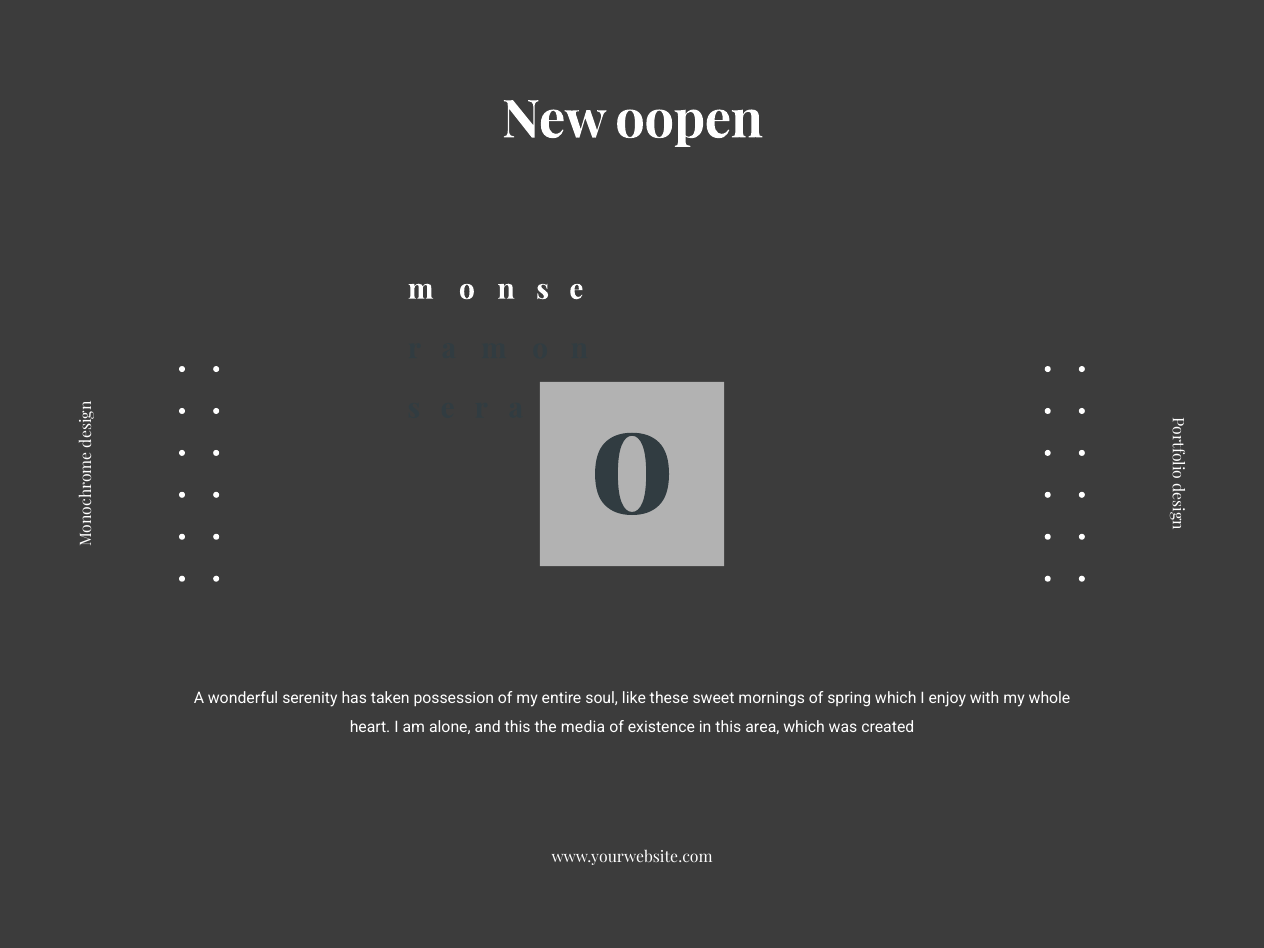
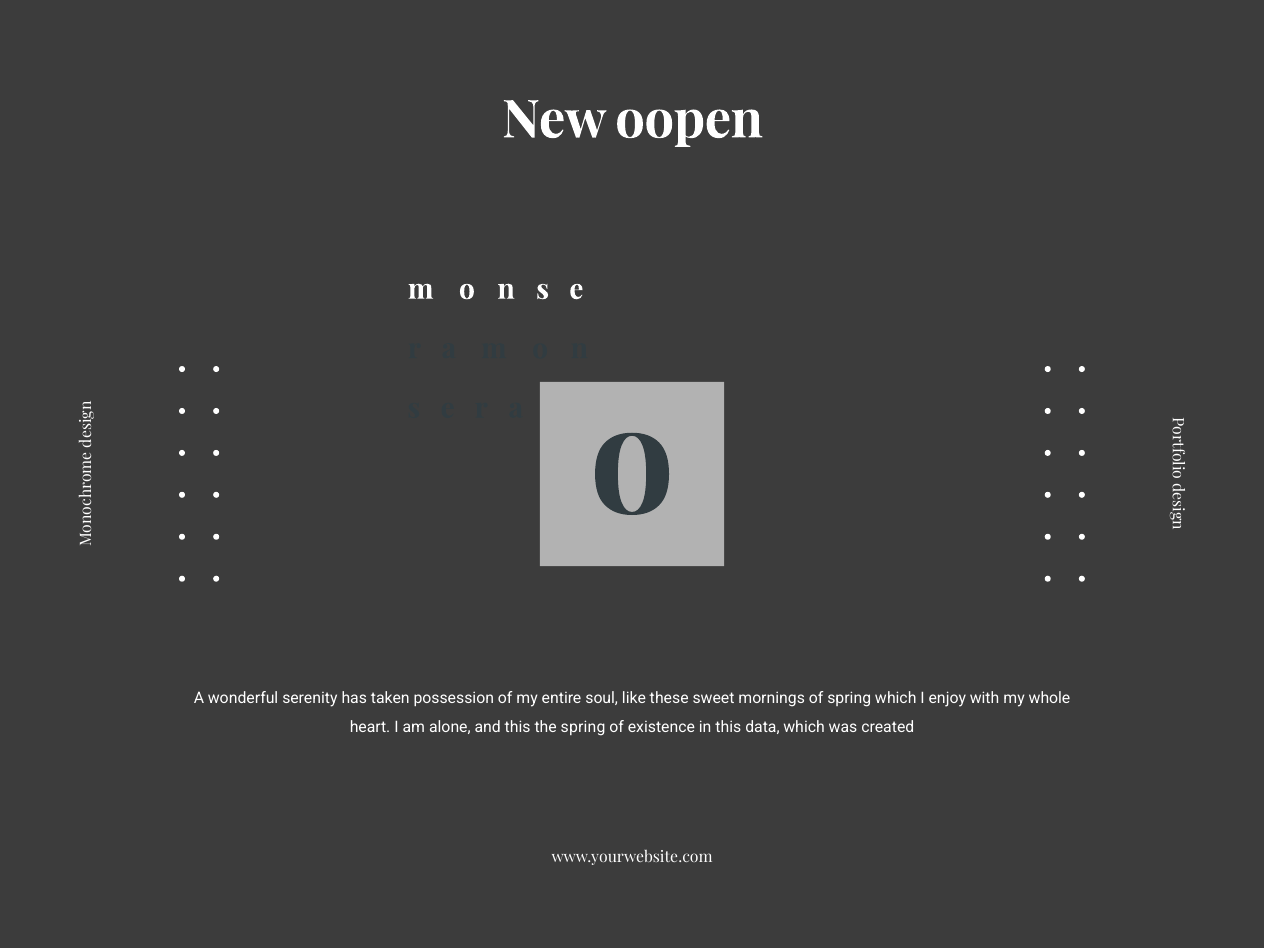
the media: media -> spring (583, 727)
area: area -> data (762, 727)
